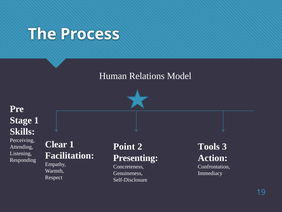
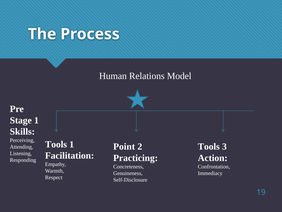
Clear: Clear -> Tools (56, 144)
Presenting: Presenting -> Practicing (136, 158)
